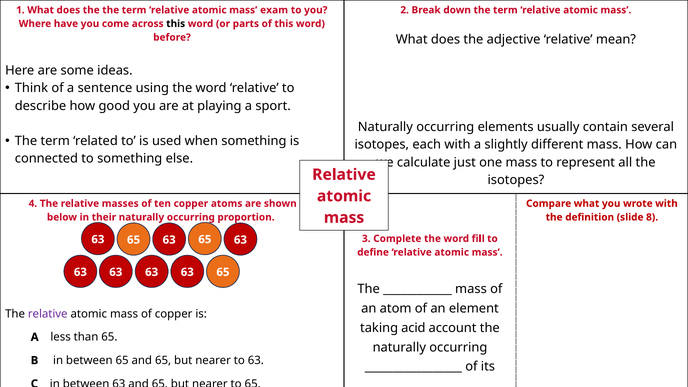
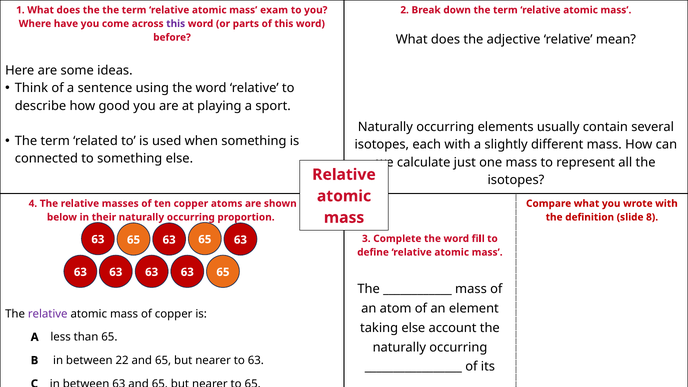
this colour: black -> purple (176, 24)
taking acid: acid -> else (413, 328)
between 65: 65 -> 22 (122, 360)
